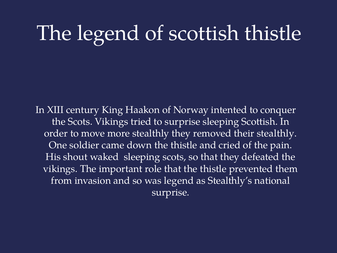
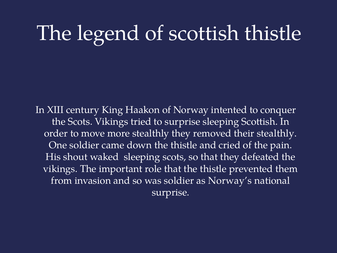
was legend: legend -> soldier (179, 180)
Stealthly’s: Stealthly’s -> Norway’s (230, 180)
